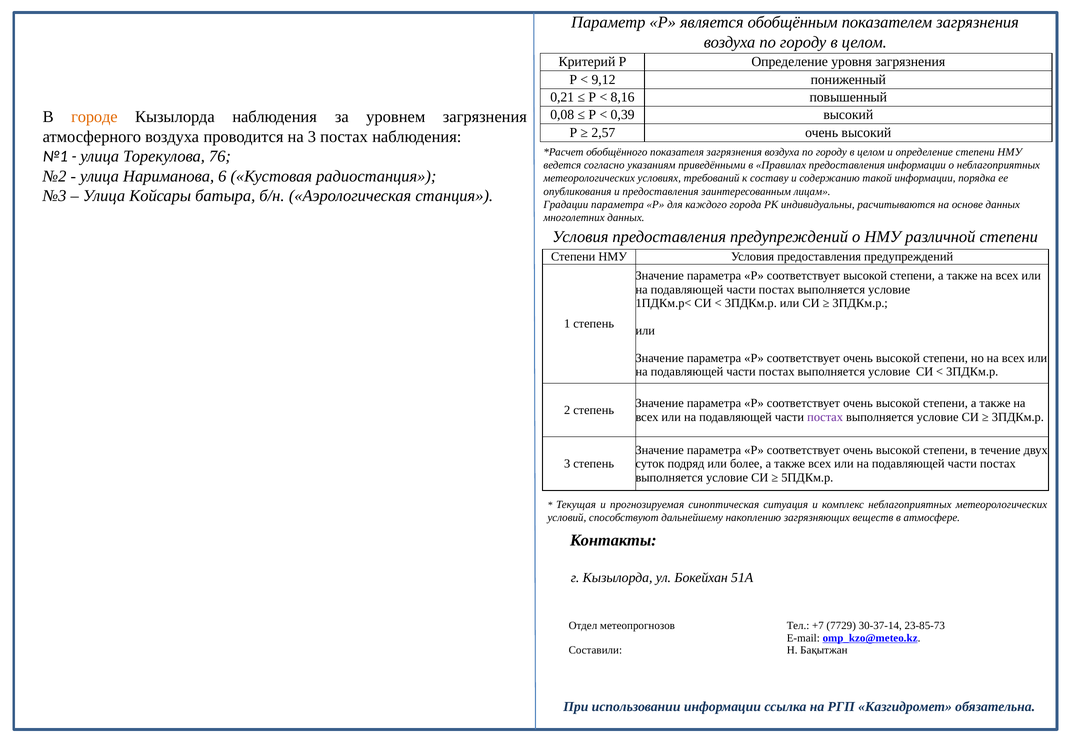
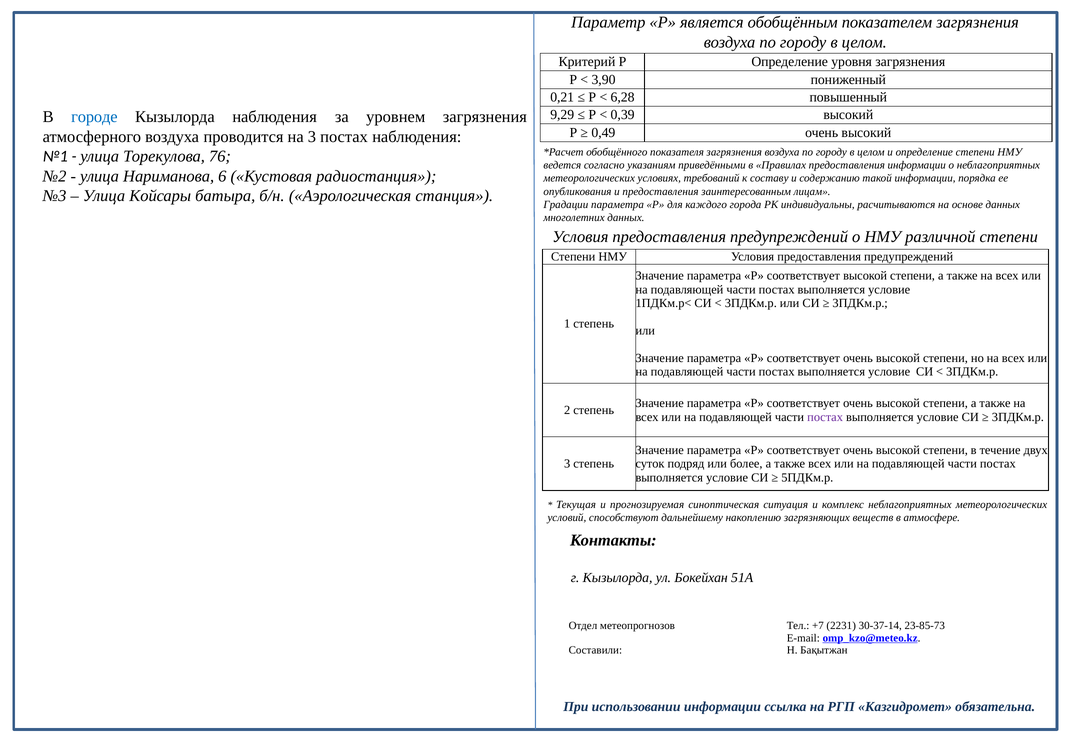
9,12: 9,12 -> 3,90 (604, 80)
8,16: 8,16 -> 6,28 (623, 97)
0,08: 0,08 -> 9,29 (562, 115)
городе colour: orange -> blue (94, 117)
2,57: 2,57 -> 0,49 (603, 133)
7729: 7729 -> 2231 (841, 625)
